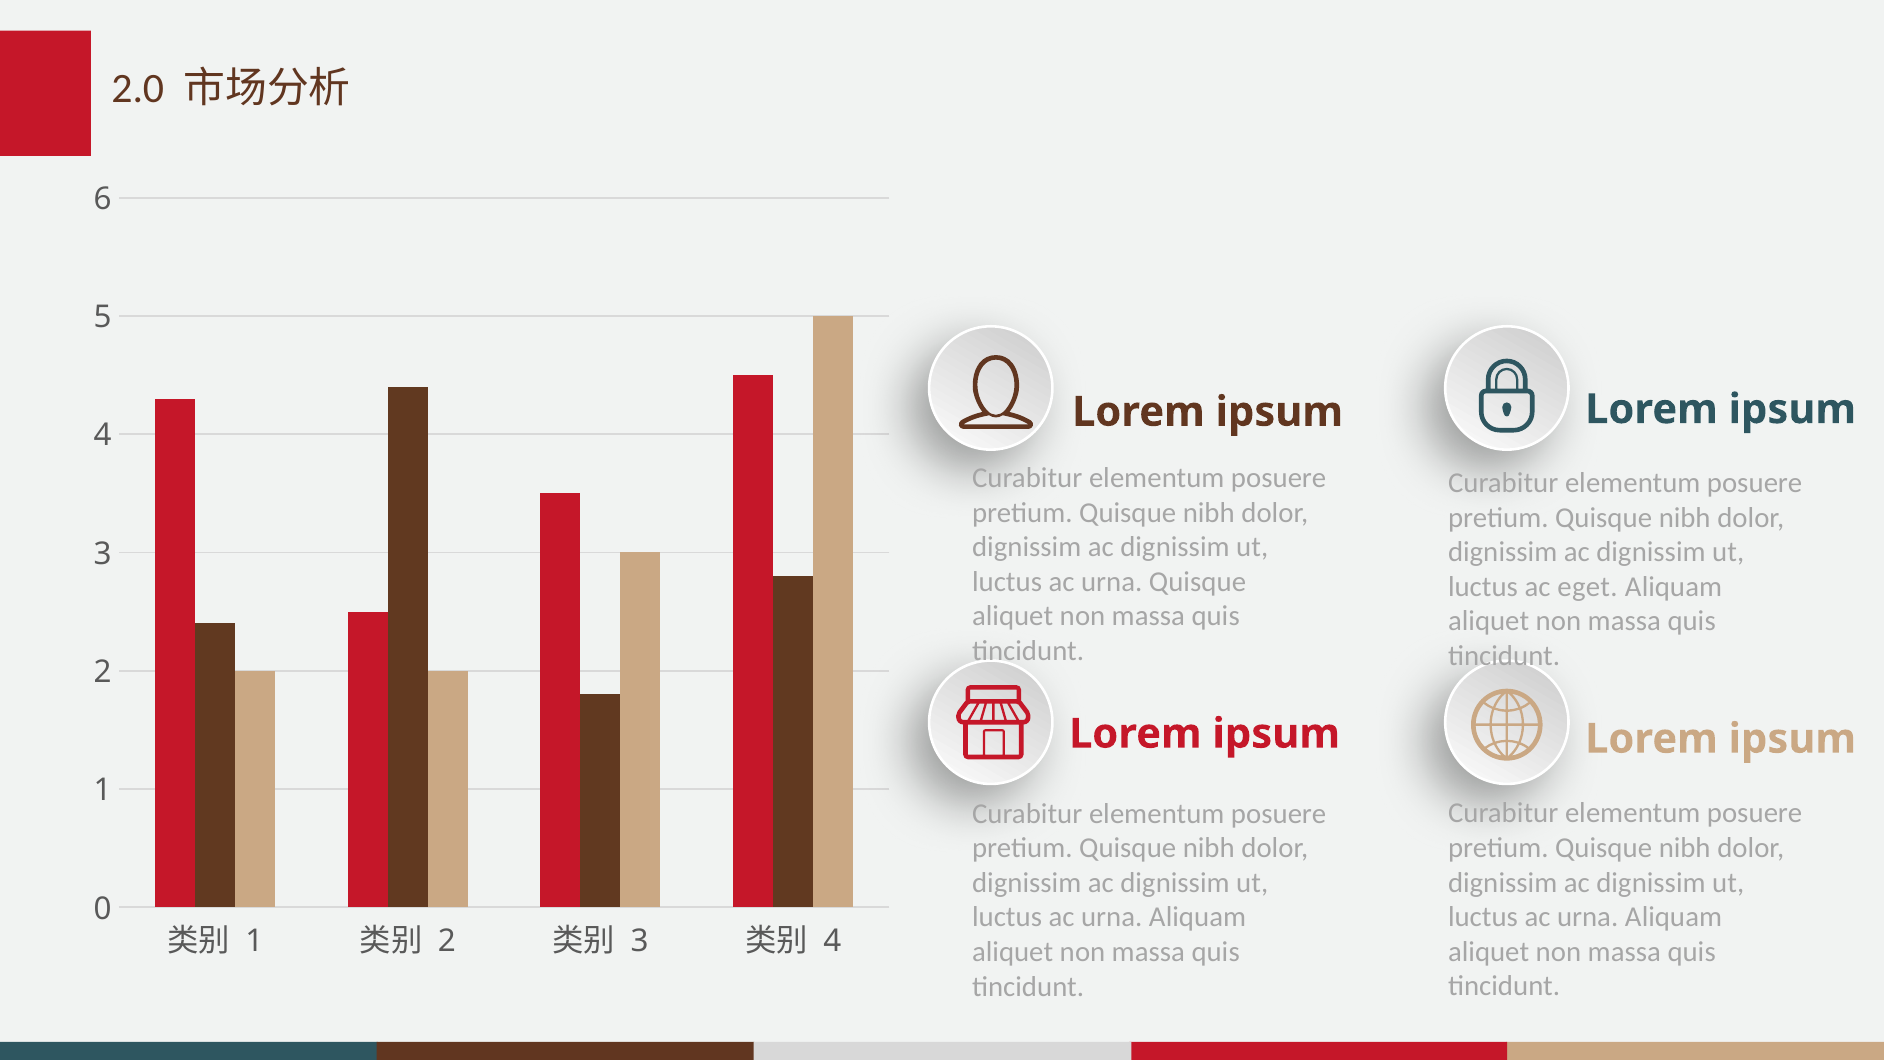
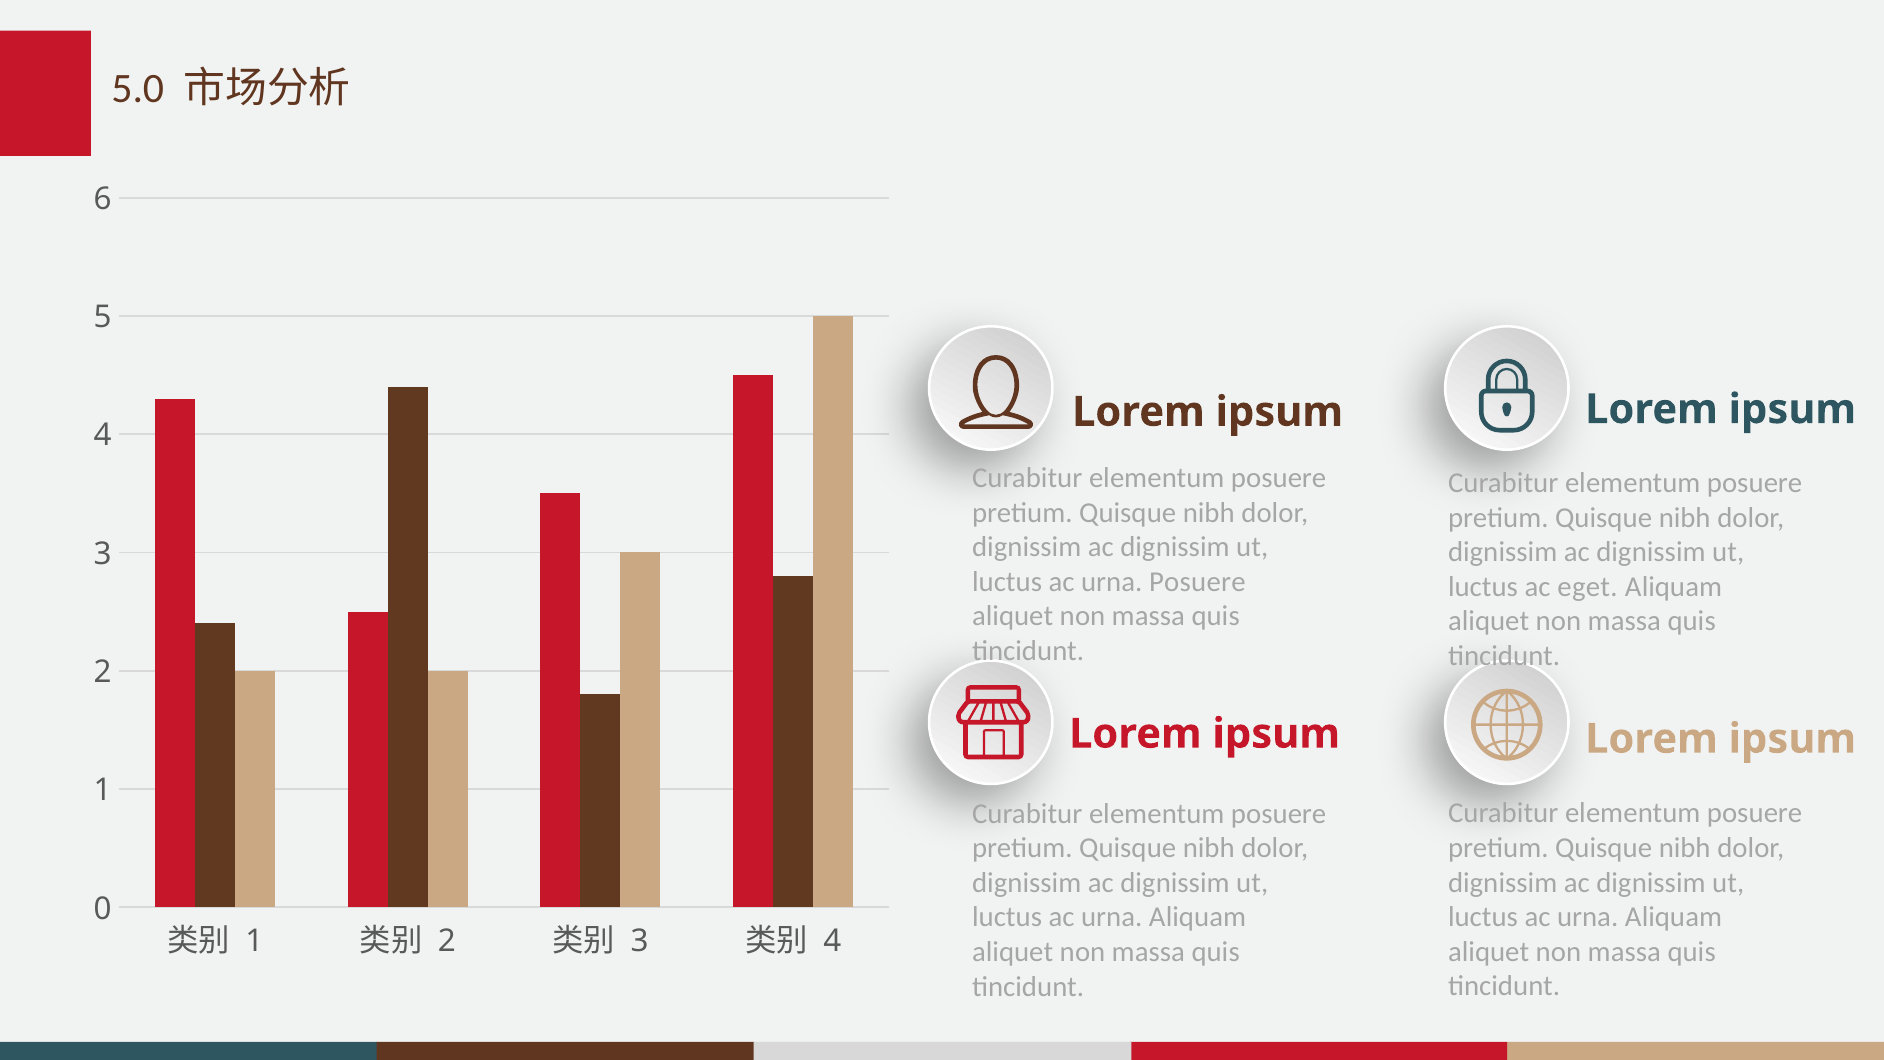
2.0: 2.0 -> 5.0 (138, 88)
urna Quisque: Quisque -> Posuere (1197, 582)
